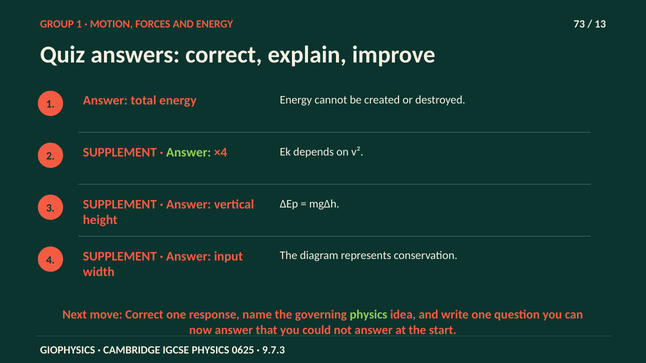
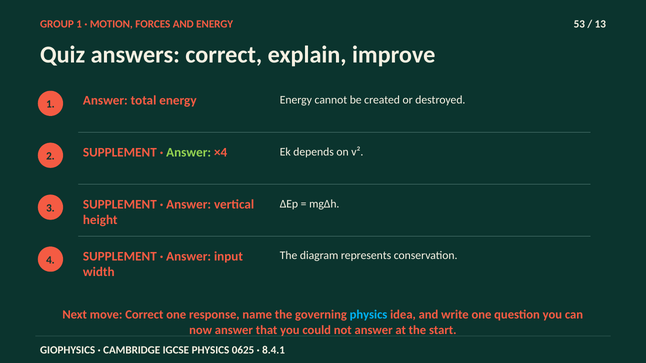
73: 73 -> 53 (579, 24)
physics colour: light green -> light blue (369, 315)
9.7.3: 9.7.3 -> 8.4.1 (274, 350)
